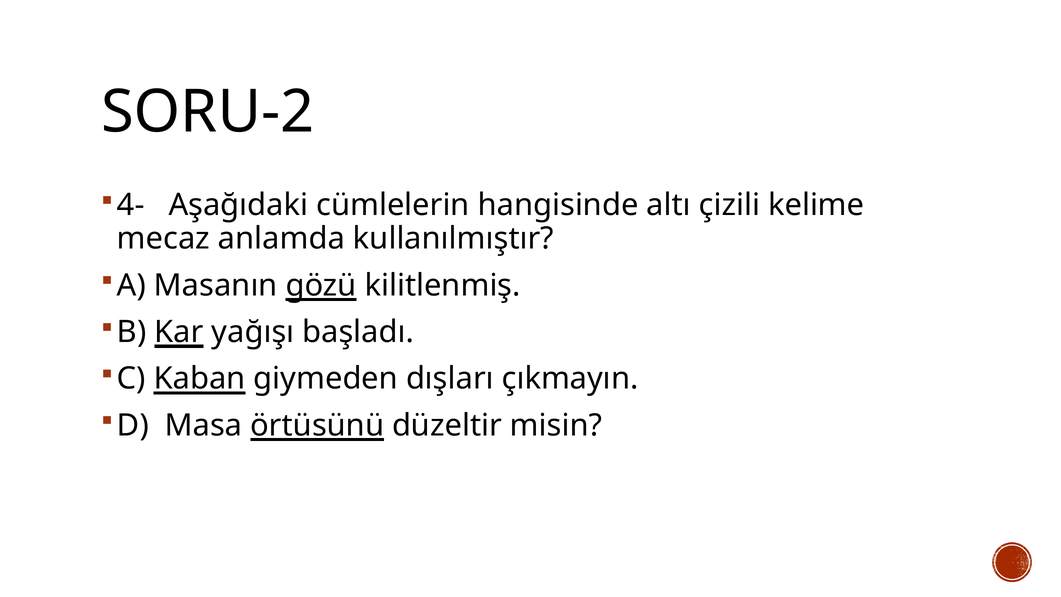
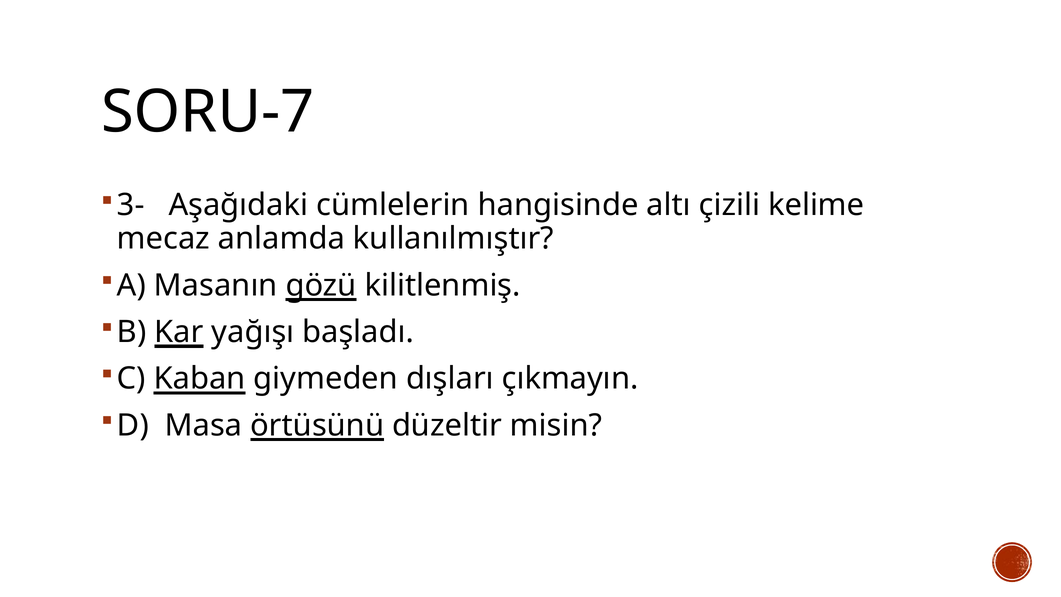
SORU-2: SORU-2 -> SORU-7 (208, 112)
4-: 4- -> 3- (131, 205)
